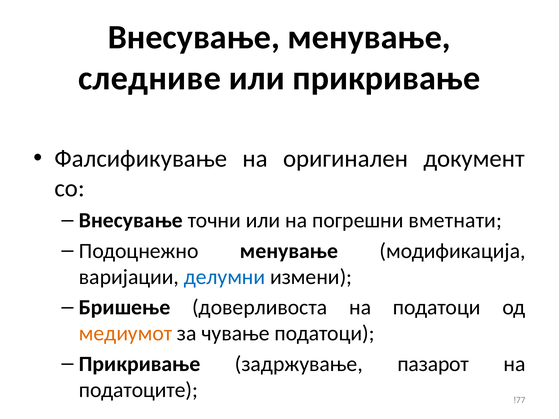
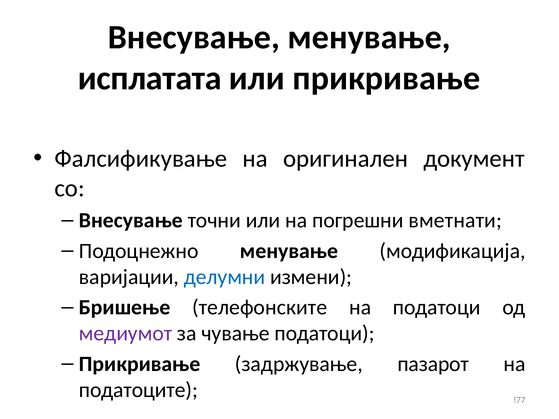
следниве: следниве -> исплатата (150, 78)
доверливоста: доверливоста -> телефонските (260, 308)
медиумот colour: orange -> purple (126, 334)
